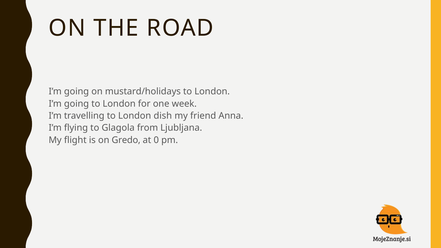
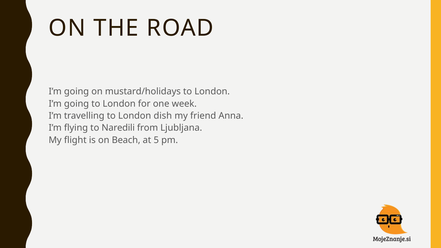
Glagola: Glagola -> Naredili (118, 128)
Gredo: Gredo -> Beach (126, 140)
0: 0 -> 5 (156, 140)
